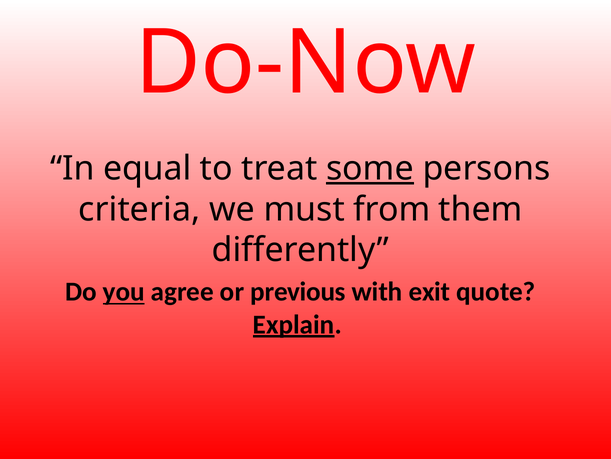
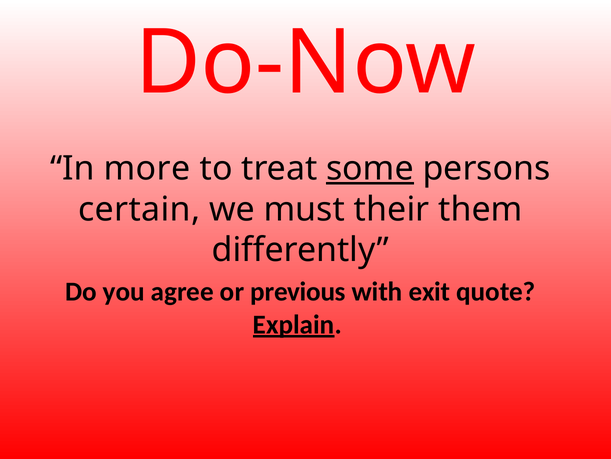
equal: equal -> more (147, 168)
criteria: criteria -> certain (139, 209)
from: from -> their (392, 209)
you underline: present -> none (124, 291)
